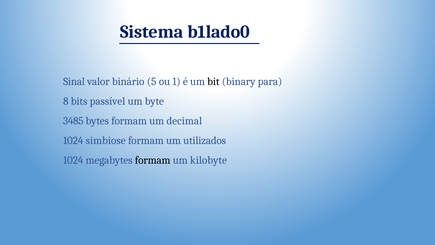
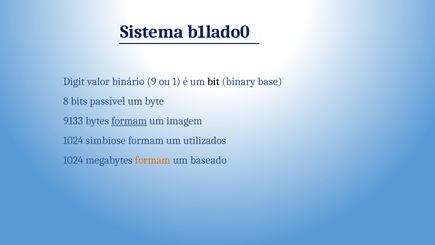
Sinal: Sinal -> Digit (74, 82)
5: 5 -> 9 (152, 82)
para: para -> base (270, 82)
3485: 3485 -> 9133 (73, 121)
formam underline: none -> present (129, 121)
decimal: decimal -> imagem (184, 121)
formam colour: black -> orange (153, 160)
kilobyte: kilobyte -> baseado (208, 160)
